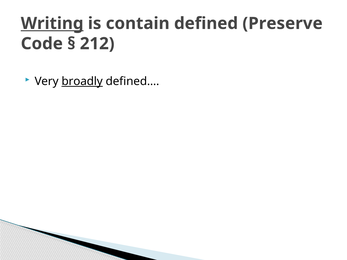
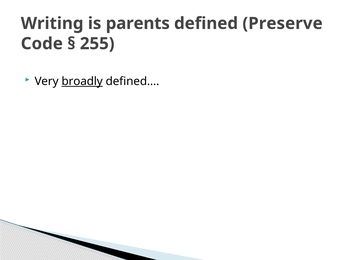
Writing underline: present -> none (52, 23)
contain: contain -> parents (138, 23)
212: 212 -> 255 (97, 44)
